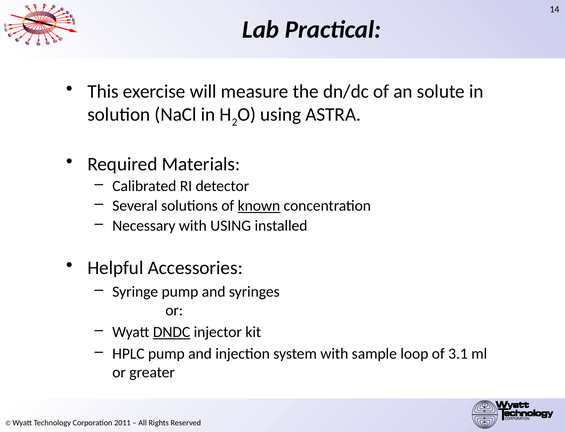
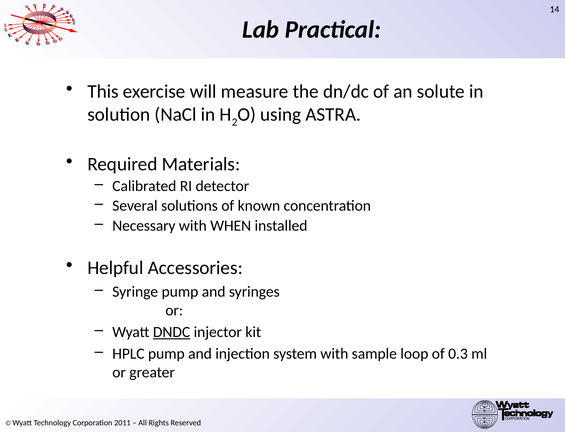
known underline: present -> none (259, 206)
with USING: USING -> WHEN (231, 226)
3.1: 3.1 -> 0.3 (458, 354)
